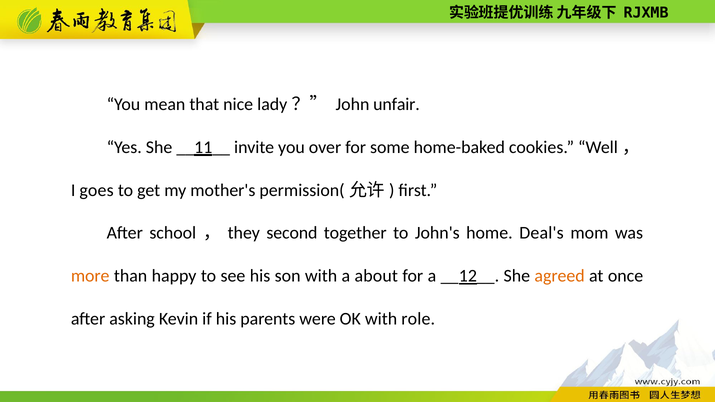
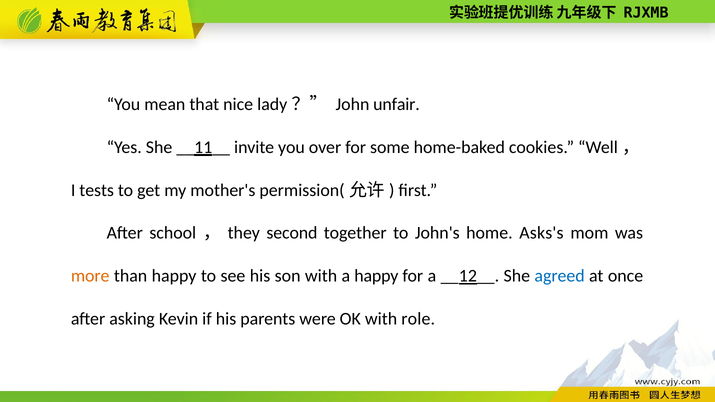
goes: goes -> tests (97, 190)
Deal's: Deal's -> Asks's (541, 233)
a about: about -> happy (376, 276)
agreed colour: orange -> blue (560, 276)
